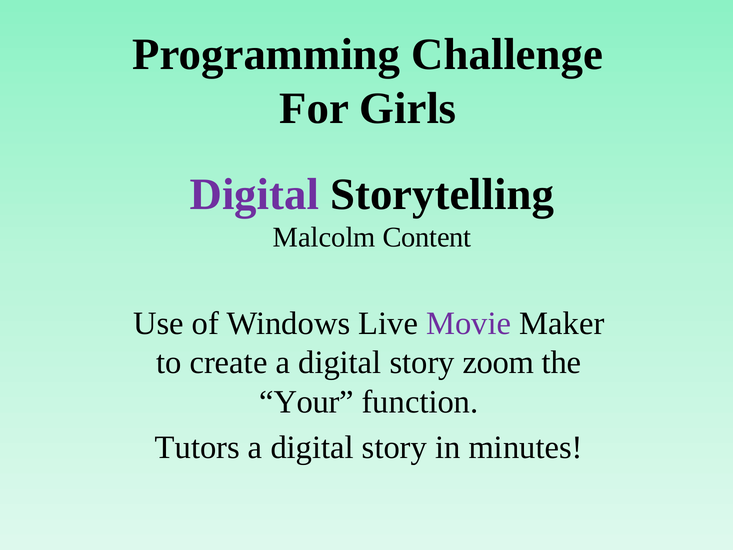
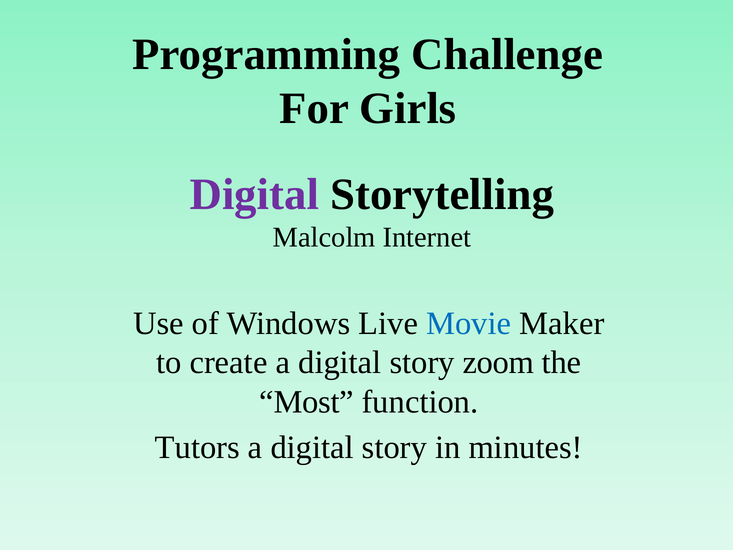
Content: Content -> Internet (427, 237)
Movie colour: purple -> blue (469, 323)
Your: Your -> Most (307, 402)
